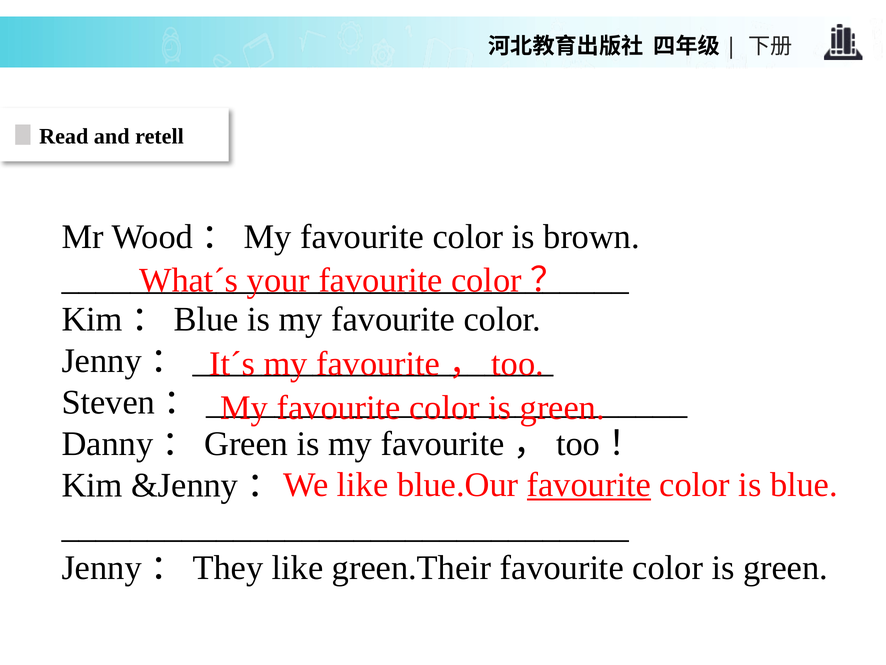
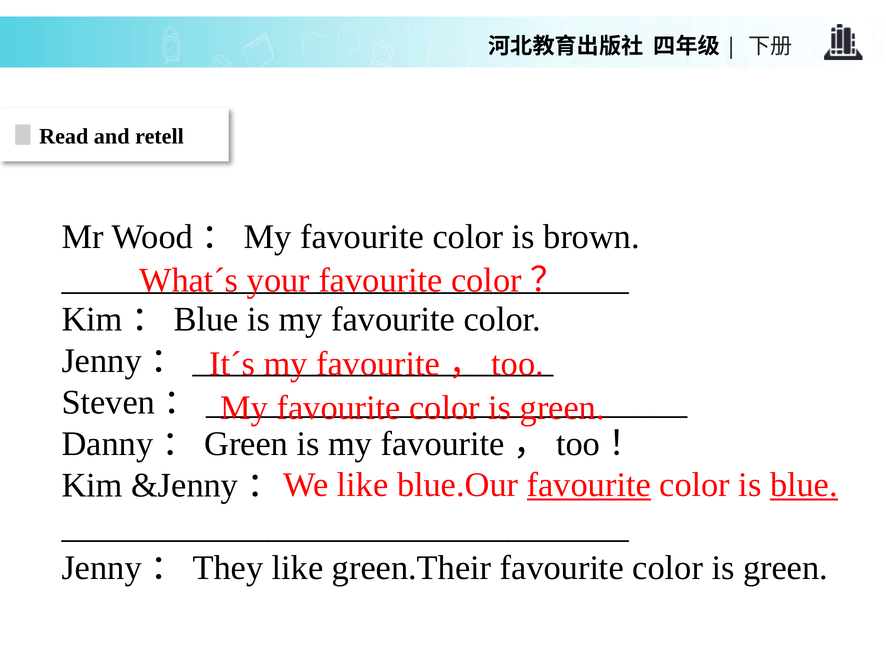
blue underline: none -> present (804, 484)
